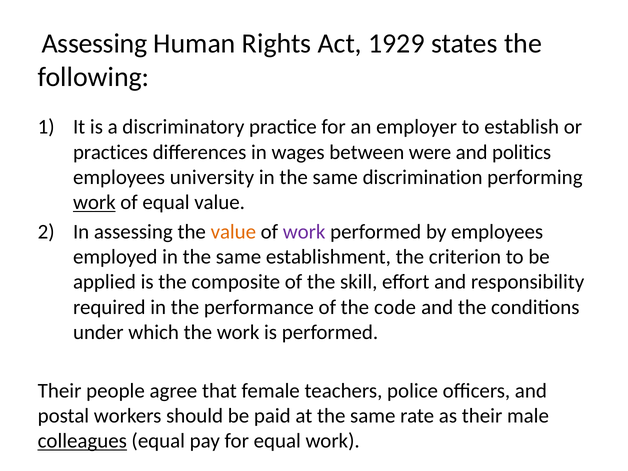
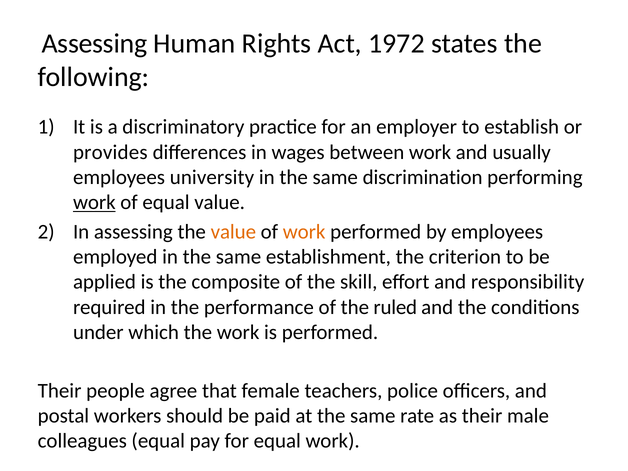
1929: 1929 -> 1972 (396, 43)
practices: practices -> provides (110, 152)
between were: were -> work (430, 152)
politics: politics -> usually (522, 152)
work colour: purple -> orange (304, 232)
code: code -> ruled (395, 307)
colleagues underline: present -> none (82, 441)
